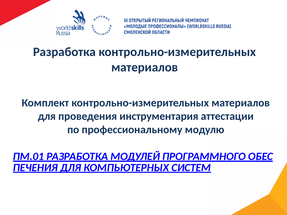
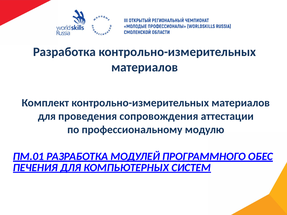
инструментария: инструментария -> сопровождения (159, 116)
